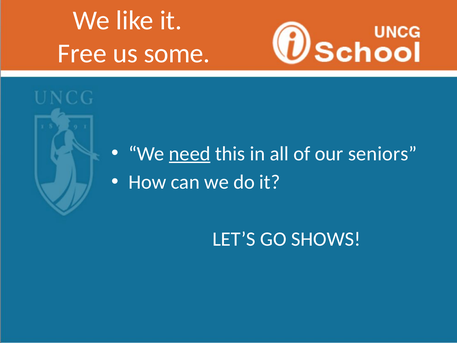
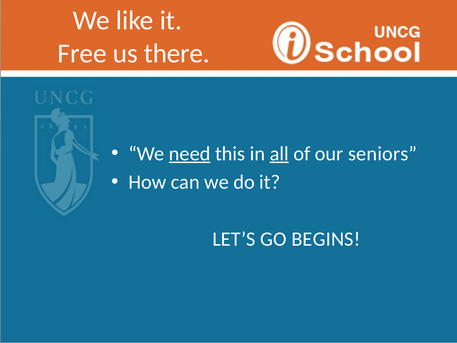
some: some -> there (177, 53)
all underline: none -> present (279, 154)
SHOWS: SHOWS -> BEGINS (326, 239)
